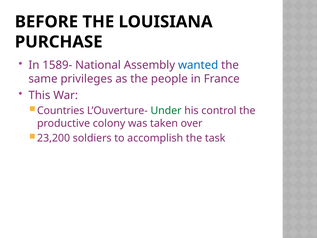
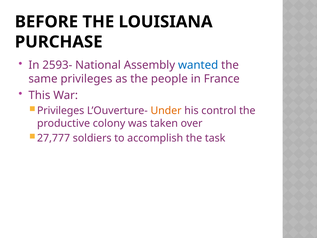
1589-: 1589- -> 2593- (57, 65)
Countries: Countries -> Privileges (61, 110)
Under colour: green -> orange (166, 110)
23,200: 23,200 -> 27,777 (54, 138)
